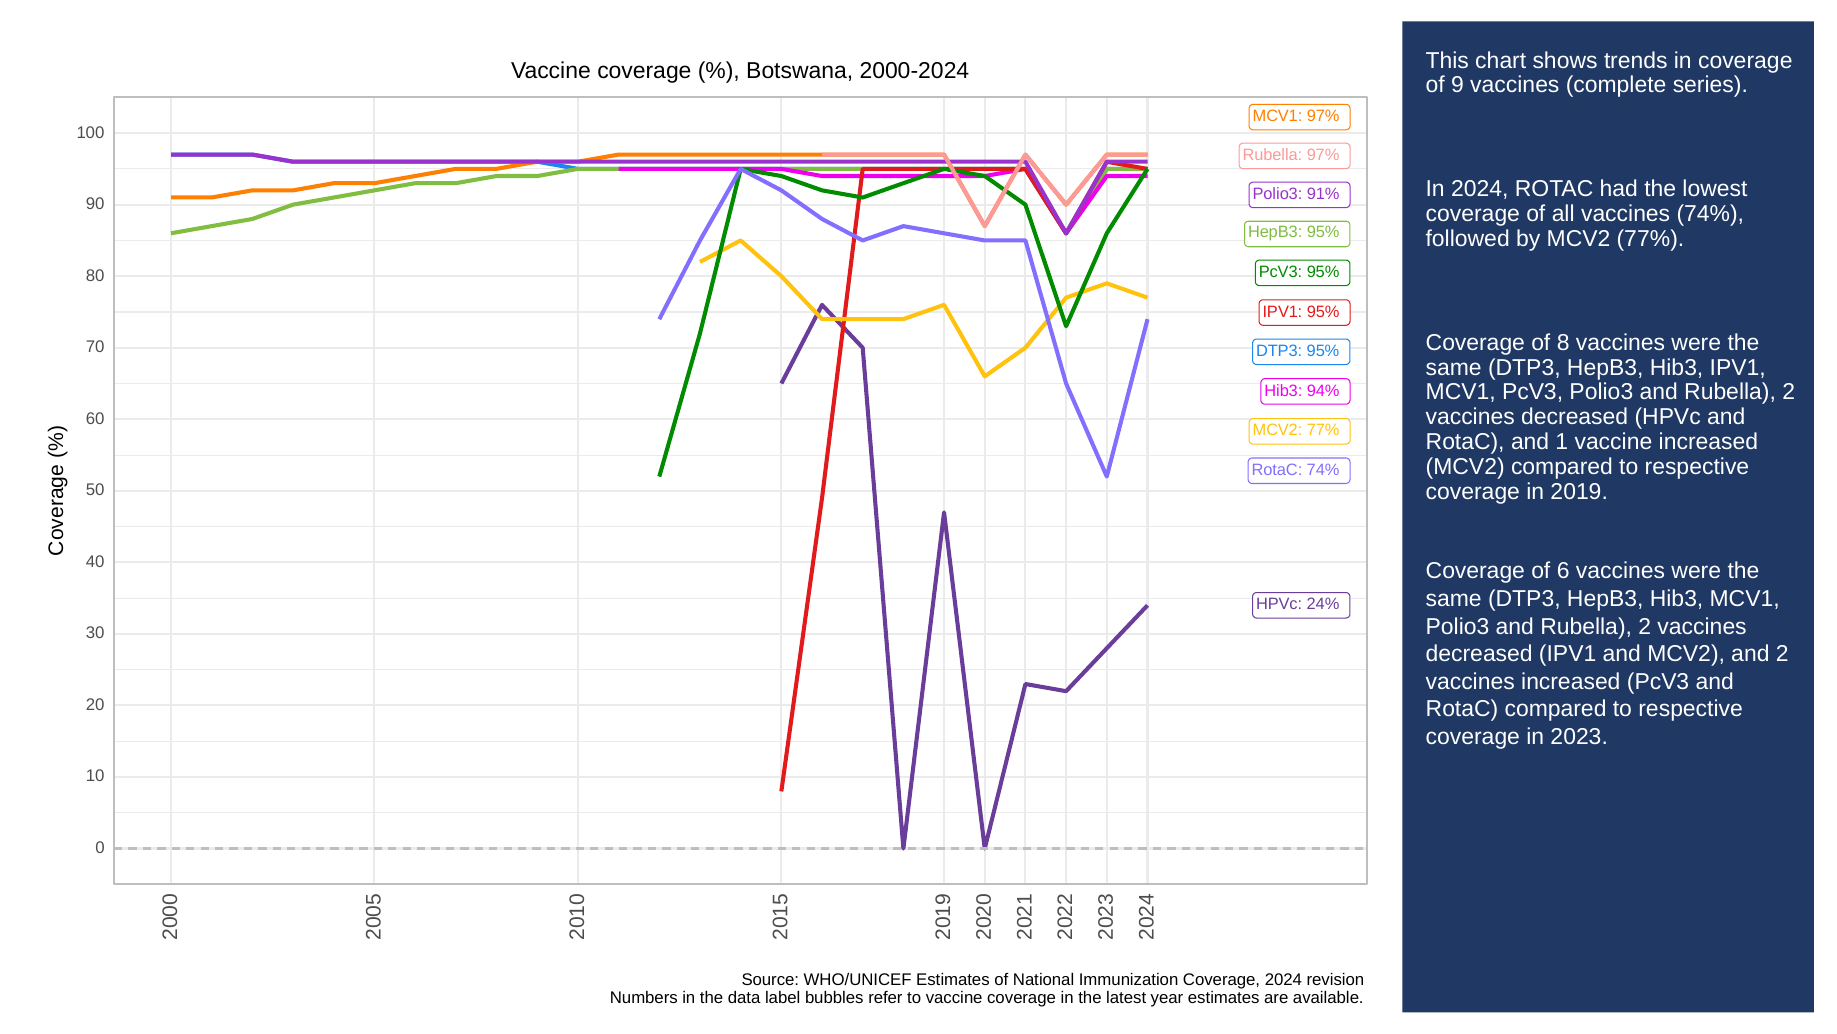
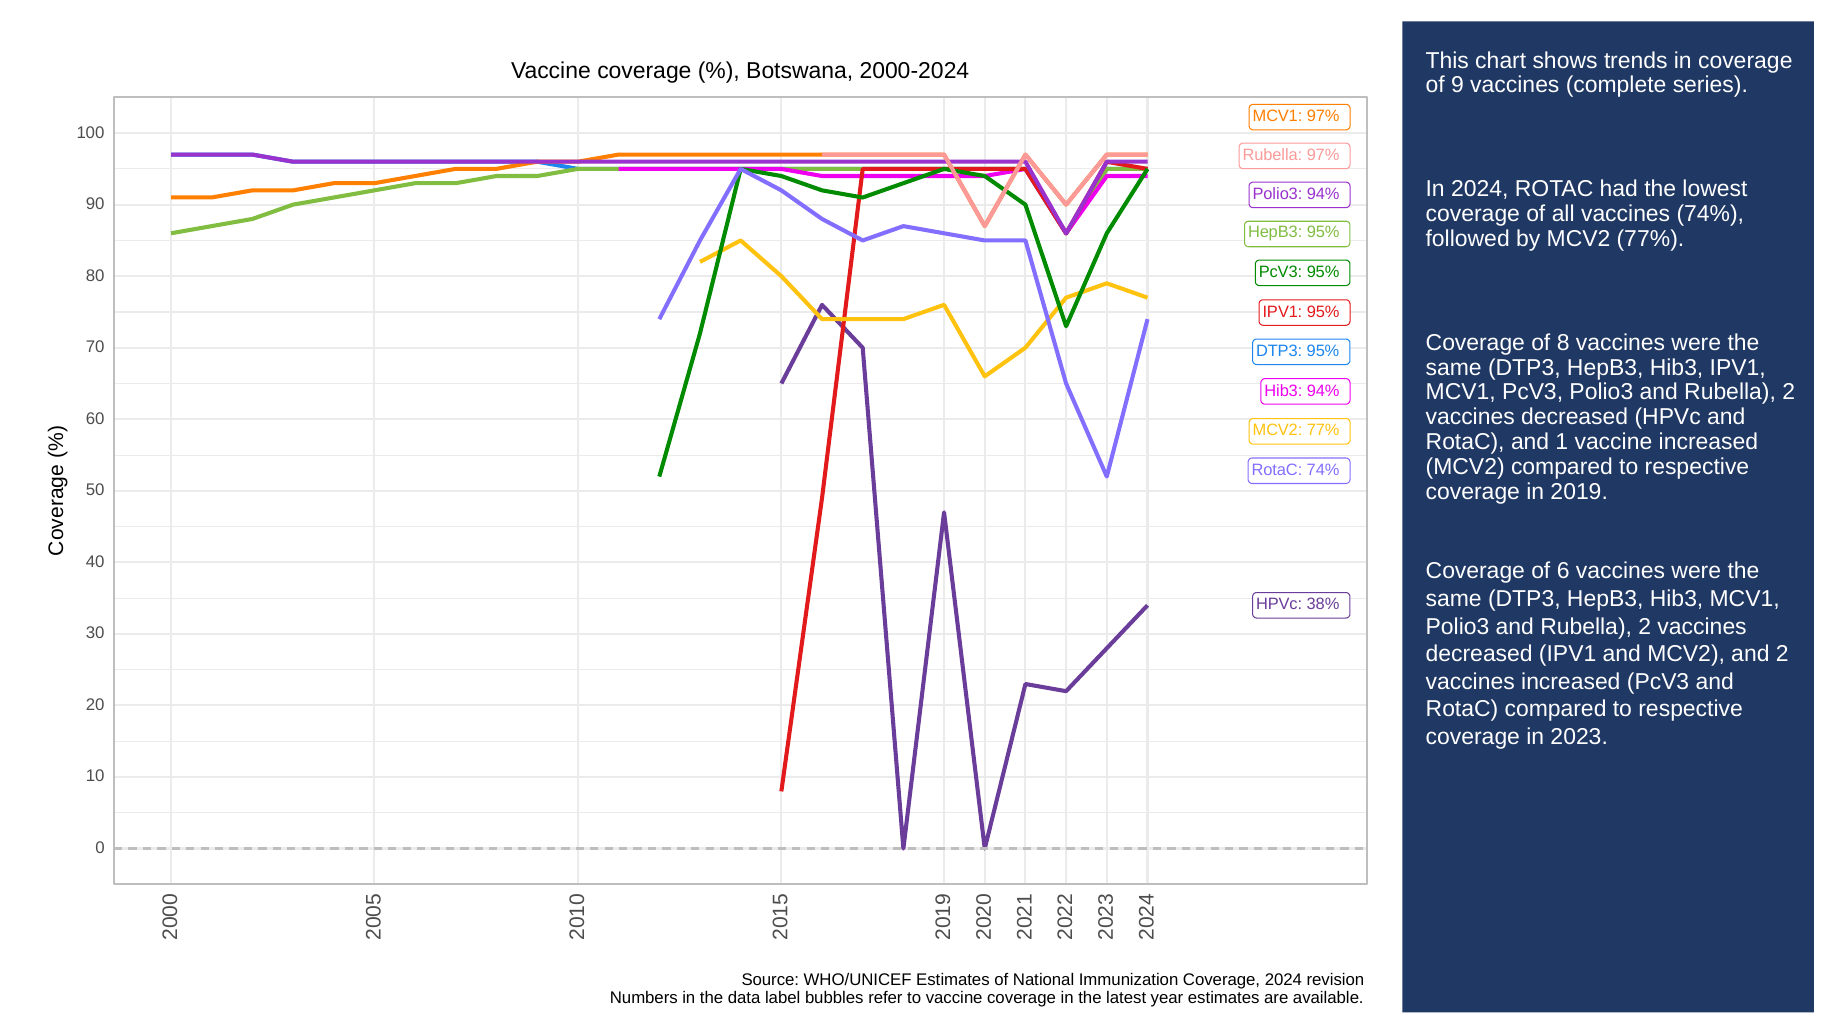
Polio3 91%: 91% -> 94% (1323, 194)
24%: 24% -> 38% (1323, 604)
